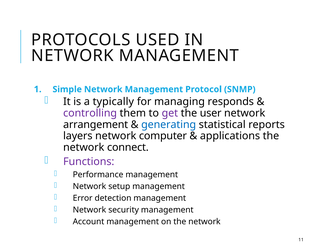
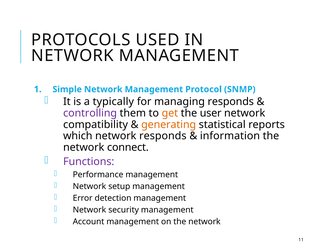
get colour: purple -> orange (170, 113)
arrangement: arrangement -> compatibility (96, 125)
generating colour: blue -> orange (169, 125)
layers: layers -> which (78, 136)
network computer: computer -> responds (163, 136)
applications: applications -> information (230, 136)
